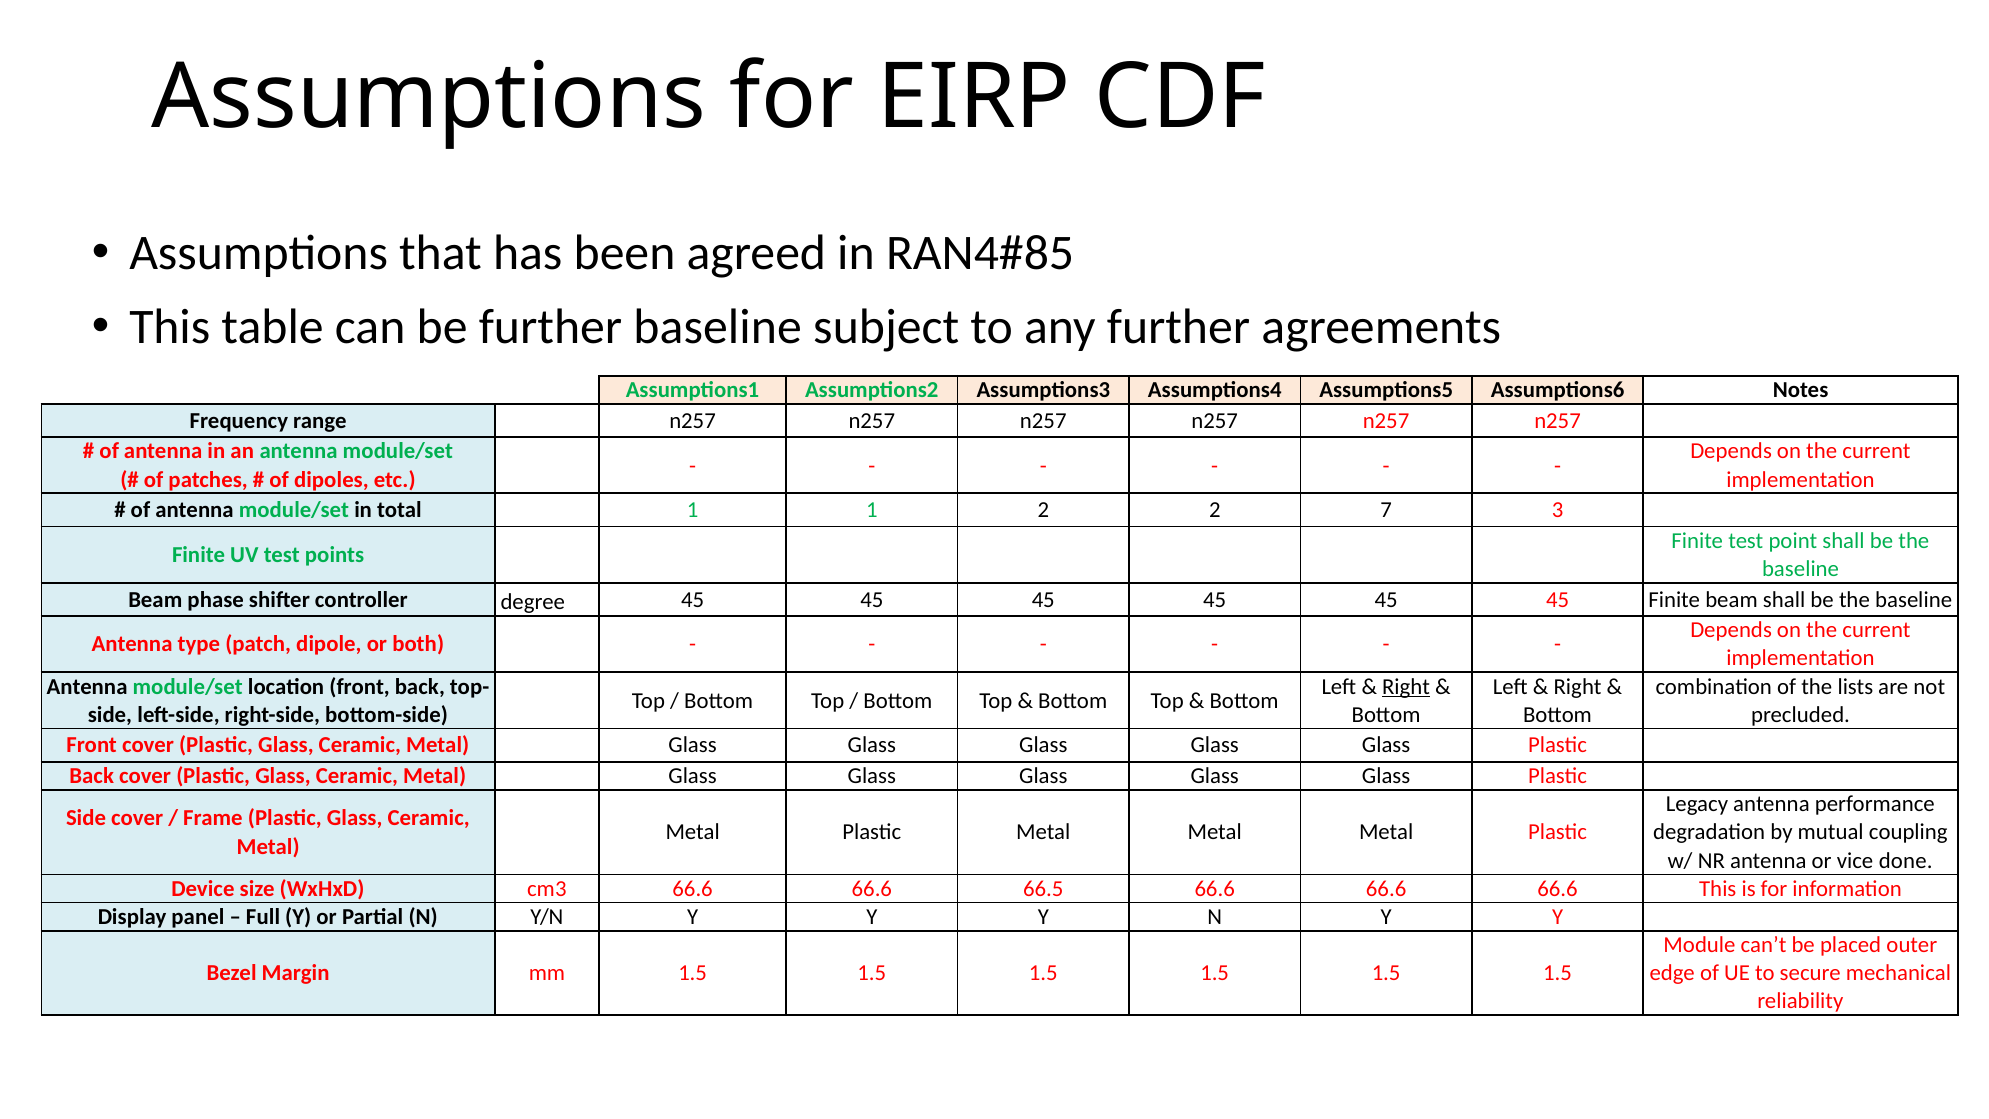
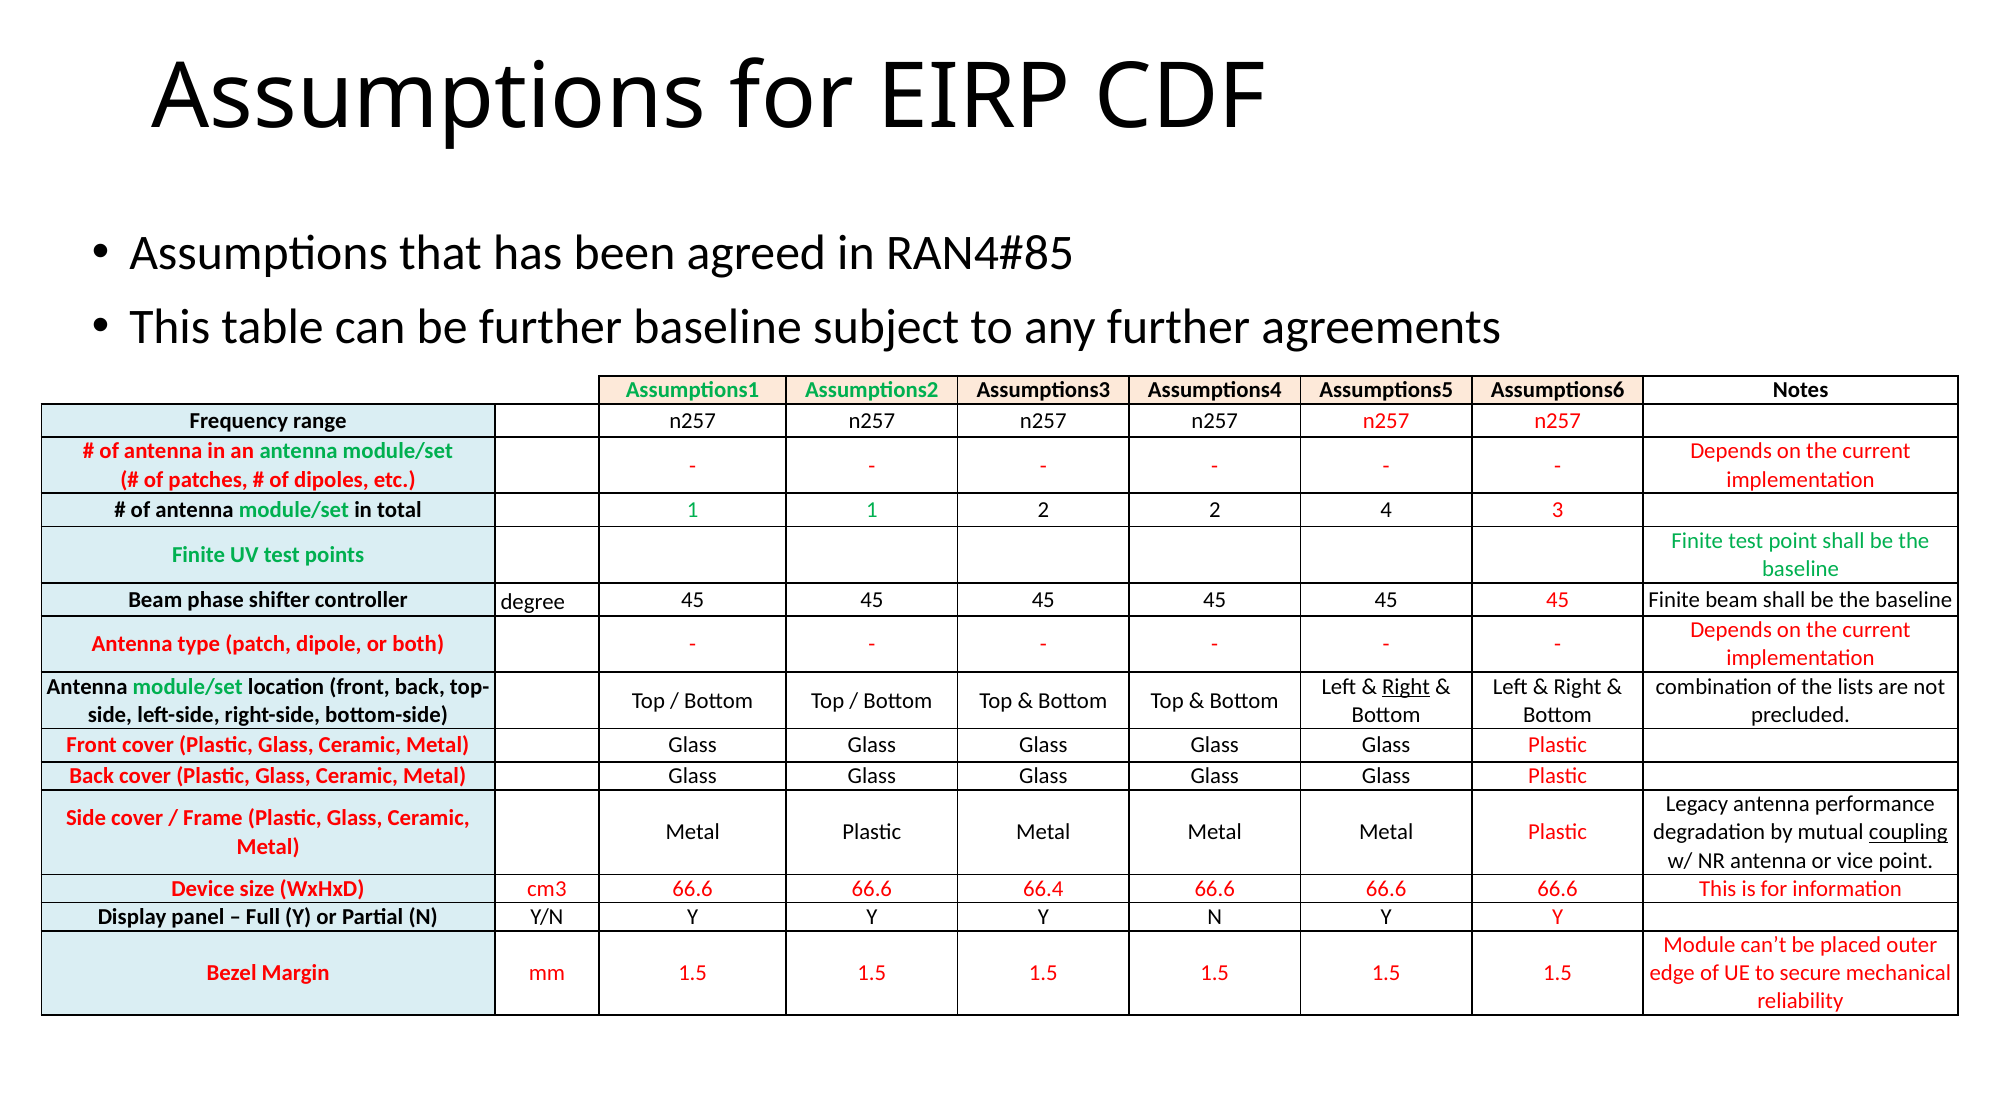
7: 7 -> 4 (1386, 510)
coupling underline: none -> present (1908, 832)
vice done: done -> point (1906, 860)
66.5: 66.5 -> 66.4 (1043, 889)
